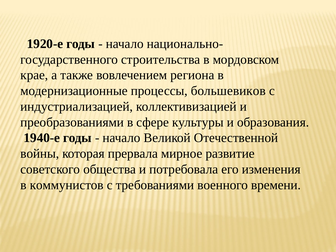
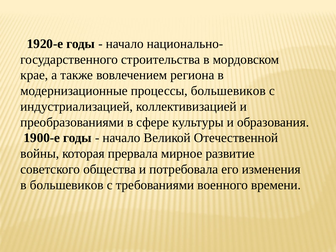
1940-е: 1940-е -> 1900-е (42, 138)
в коммунистов: коммунистов -> большевиков (67, 185)
